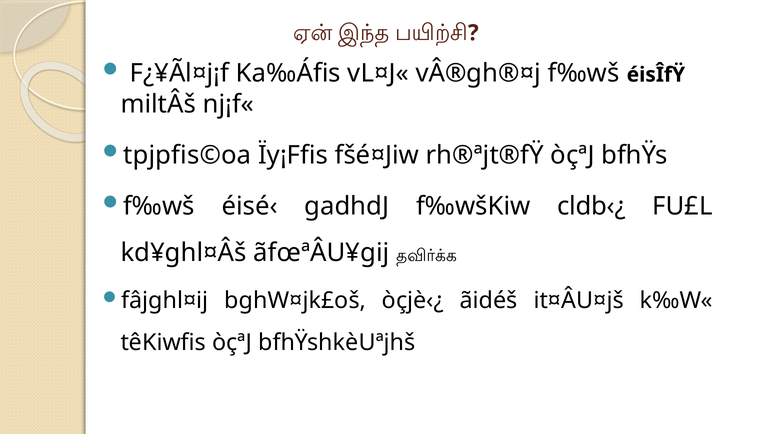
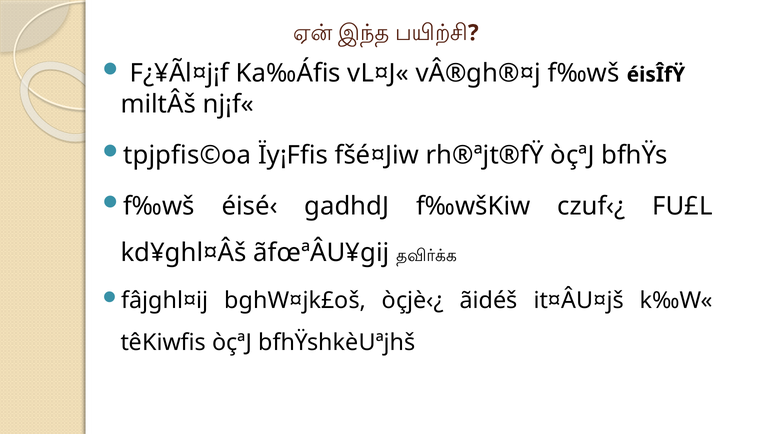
cldb‹¿: cldb‹¿ -> czuf‹¿ (591, 206)
